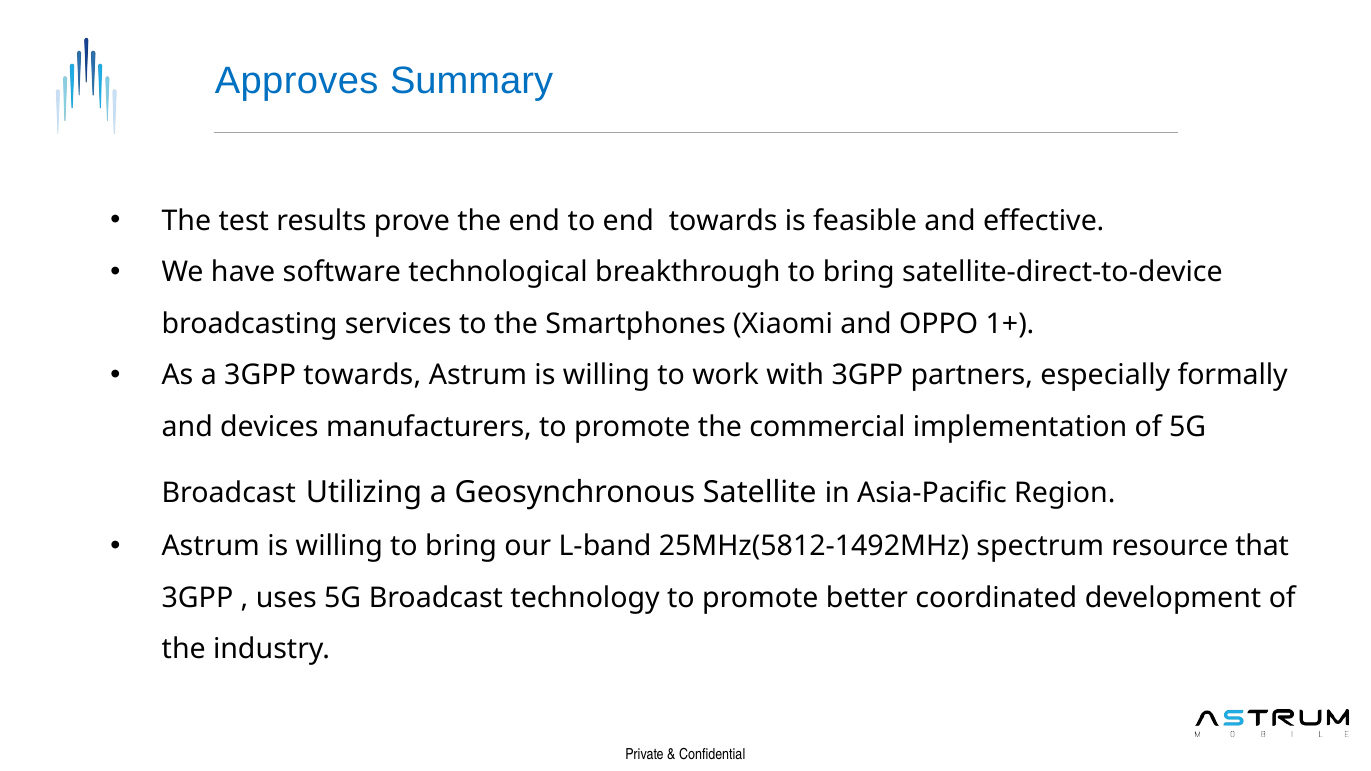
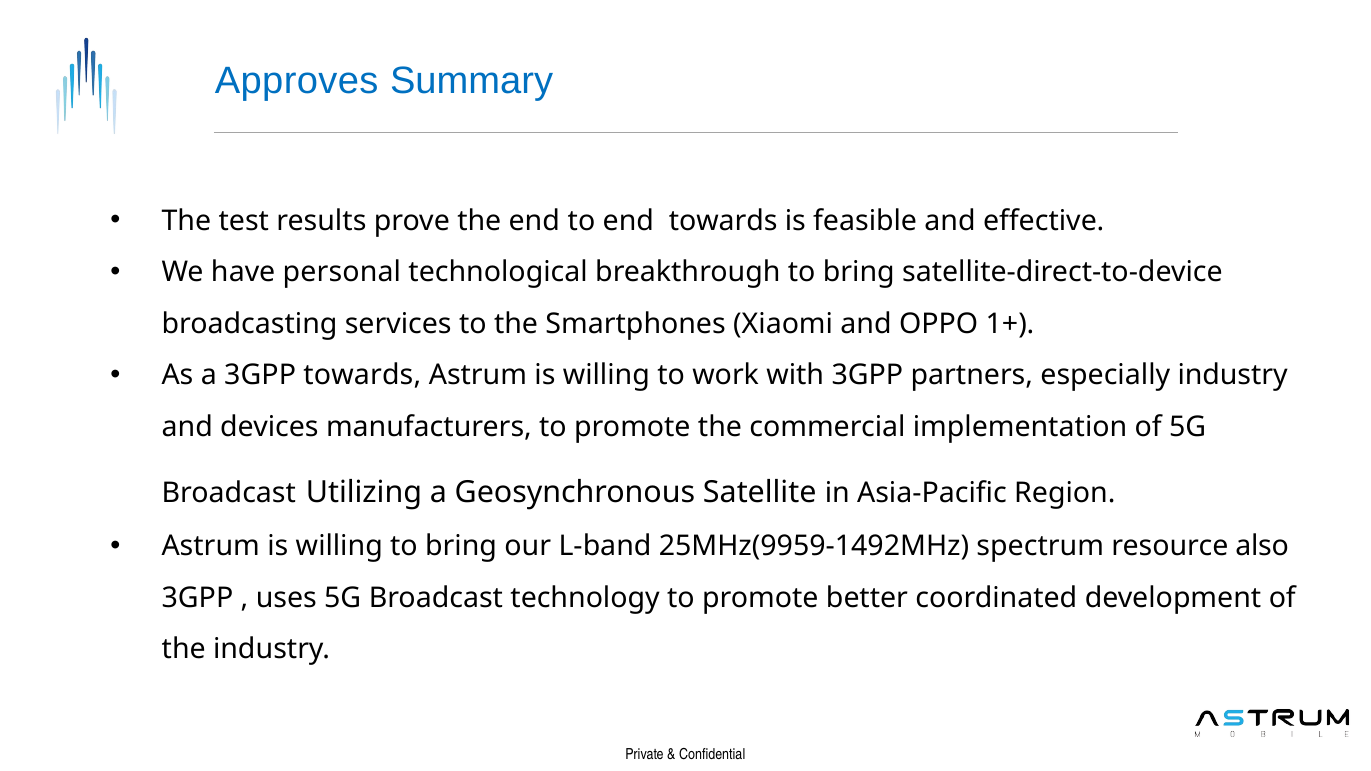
software: software -> personal (342, 273)
especially formally: formally -> industry (1233, 375)
25MHz(5812-1492MHz: 25MHz(5812-1492MHz -> 25MHz(9959-1492MHz (814, 547)
that: that -> also (1262, 547)
